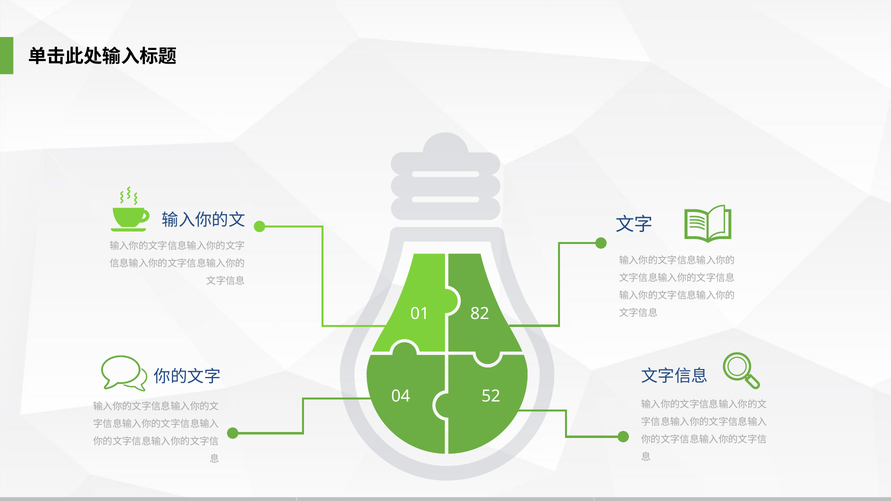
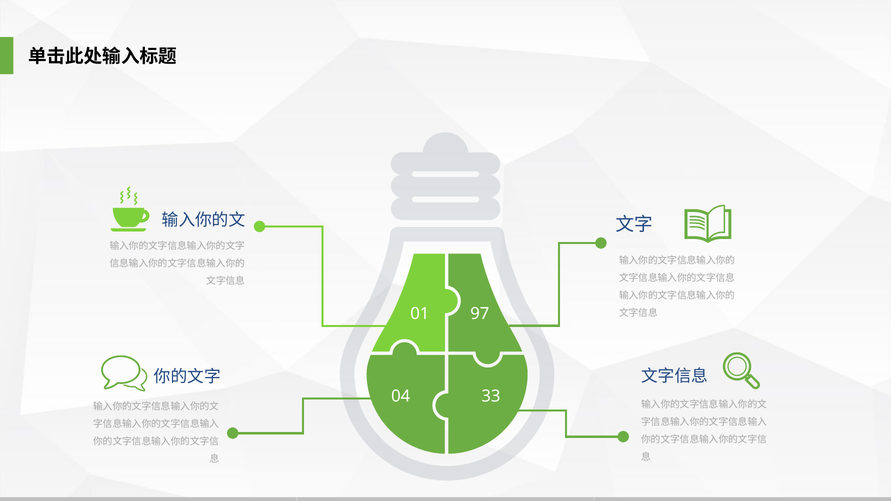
82: 82 -> 97 (480, 314)
52: 52 -> 33 (491, 397)
